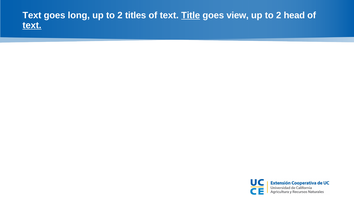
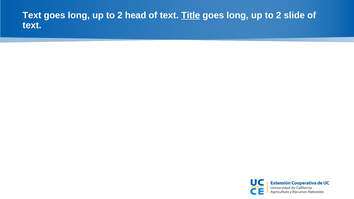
titles: titles -> head (136, 15)
view: view -> long (238, 15)
head: head -> slide (294, 15)
text underline: present -> none (32, 25)
